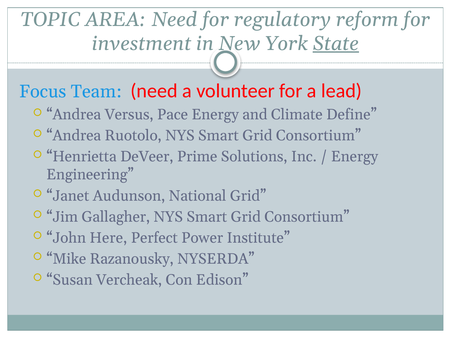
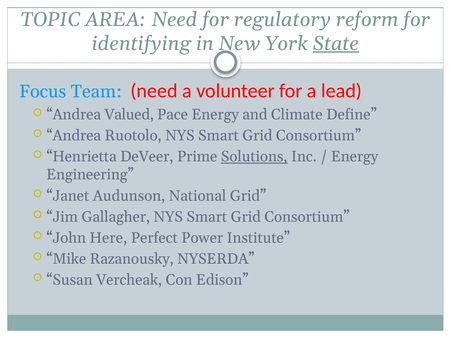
investment: investment -> identifying (142, 44)
Versus: Versus -> Valued (129, 115)
Solutions underline: none -> present (254, 157)
